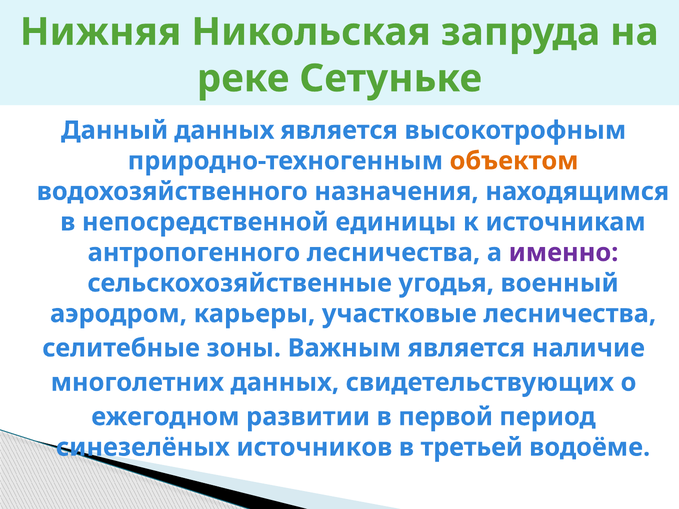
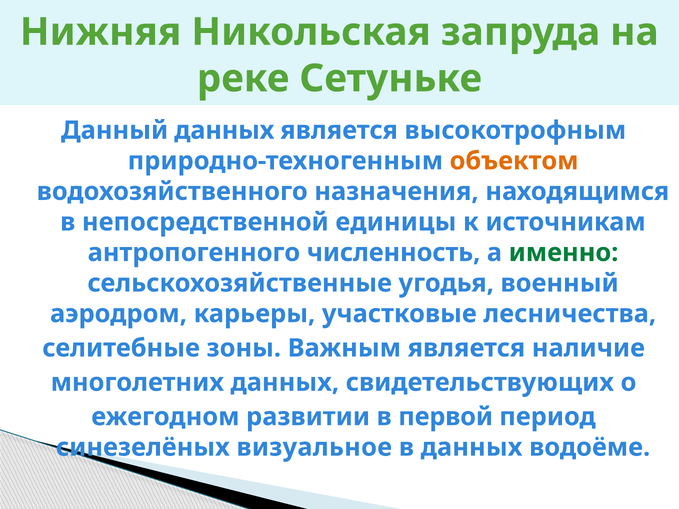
антропогенного лесничества: лесничества -> численность (394, 253)
именно colour: purple -> green (564, 253)
источников: источников -> визуальное (314, 448)
в третьей: третьей -> данных (472, 448)
